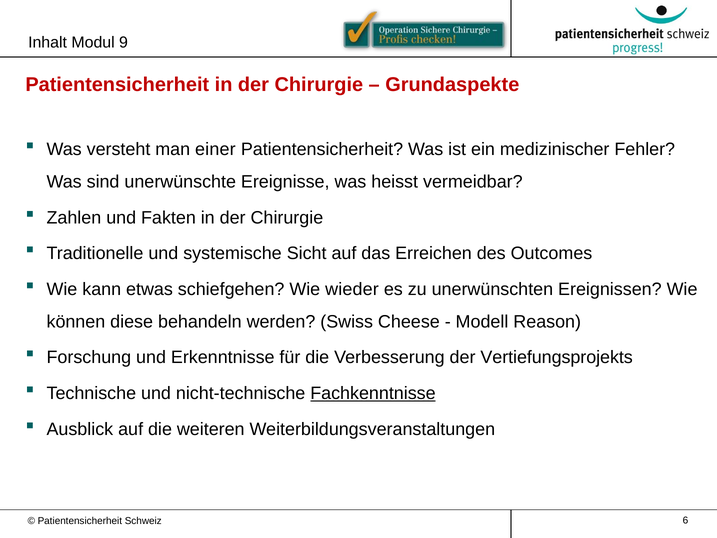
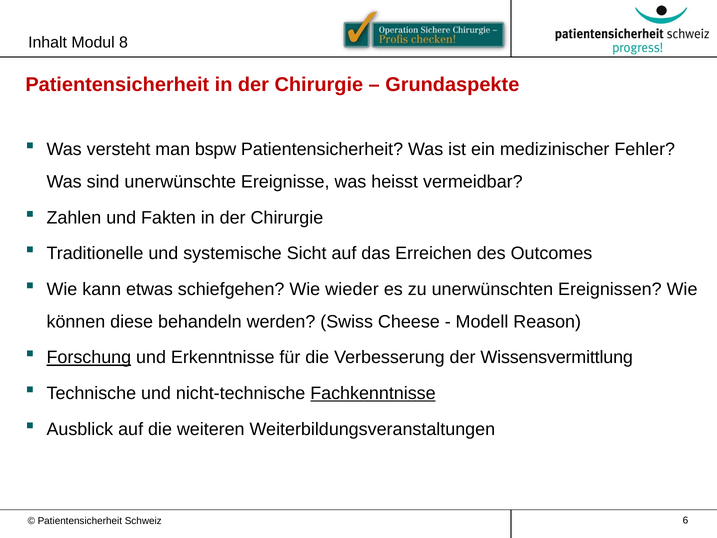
9: 9 -> 8 (123, 43)
einer: einer -> bspw (216, 149)
Forschung underline: none -> present (89, 357)
Vertiefungsprojekts: Vertiefungsprojekts -> Wissensvermittlung (557, 357)
